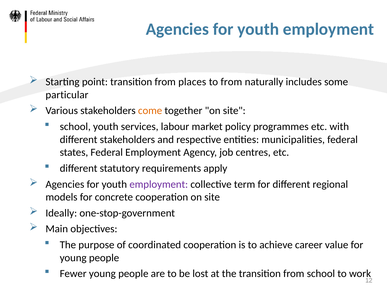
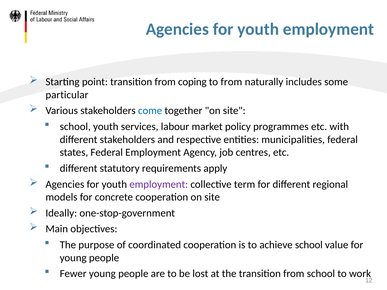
places: places -> coping (192, 82)
come colour: orange -> blue (150, 111)
achieve career: career -> school (309, 245)
